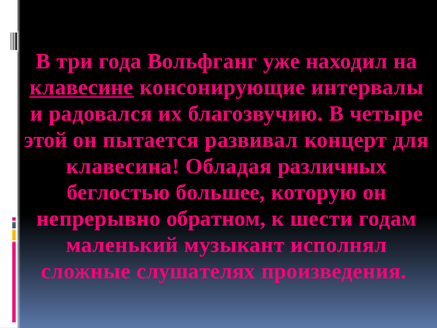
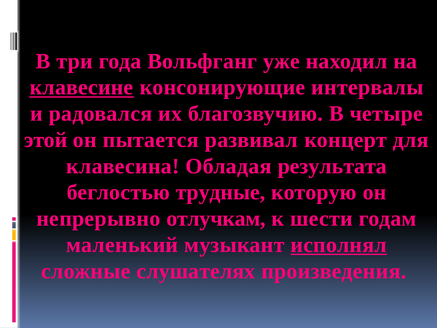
различных: различных -> результата (332, 166)
большее: большее -> трудные (221, 192)
обратном: обратном -> отлучкам (216, 218)
исполнял underline: none -> present (339, 245)
